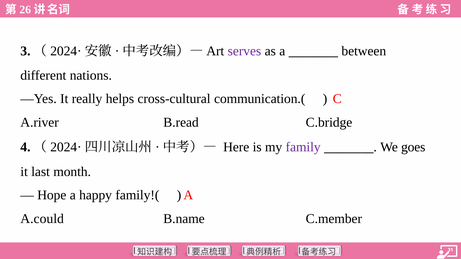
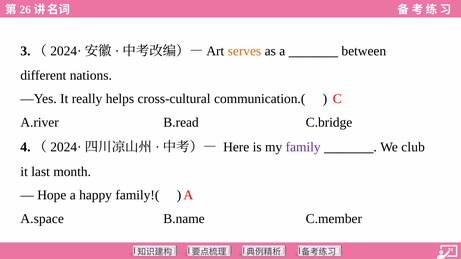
serves colour: purple -> orange (244, 51)
goes: goes -> club (413, 147)
A.could: A.could -> A.space (42, 219)
